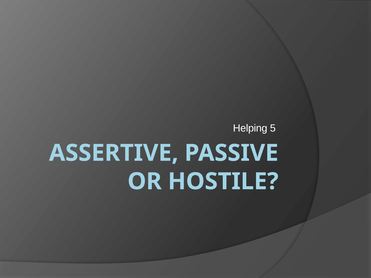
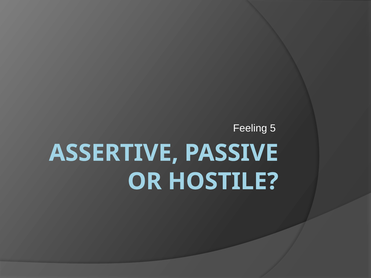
Helping: Helping -> Feeling (250, 128)
